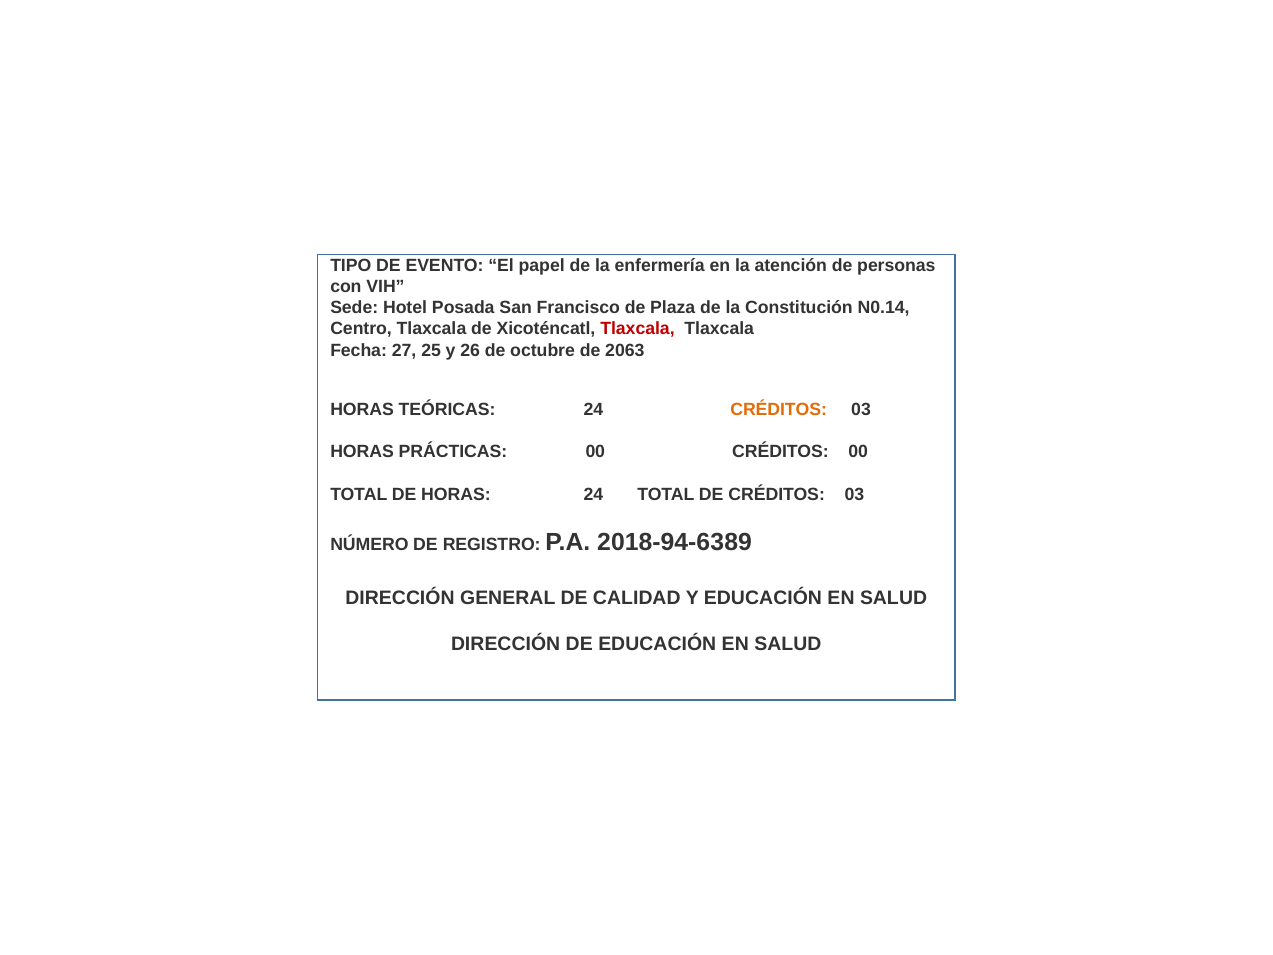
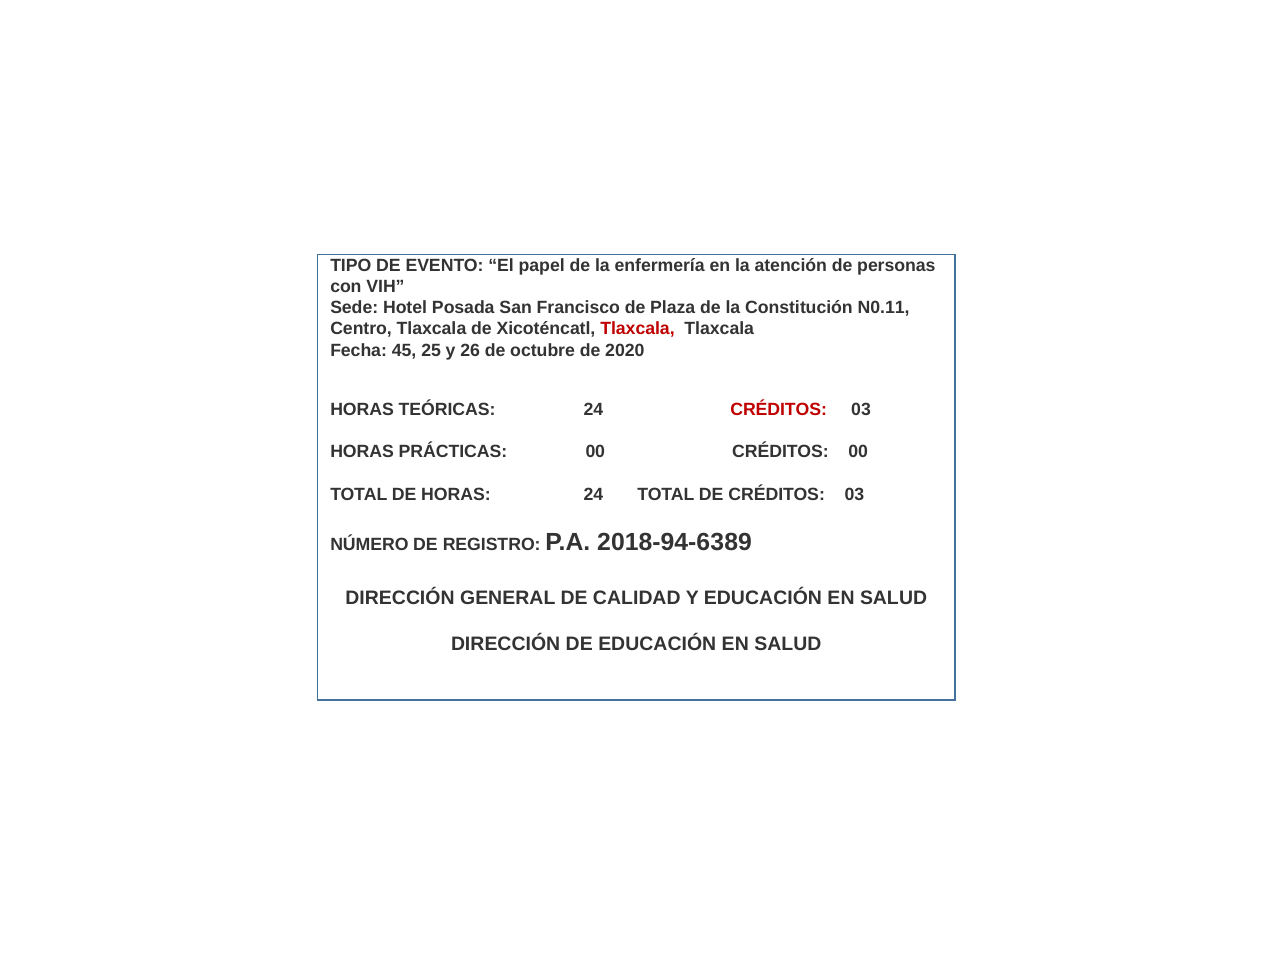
N0.14: N0.14 -> N0.11 (884, 308)
27: 27 -> 45 (404, 350)
2063: 2063 -> 2020 (625, 350)
CRÉDITOS colour: orange -> red (779, 410)
